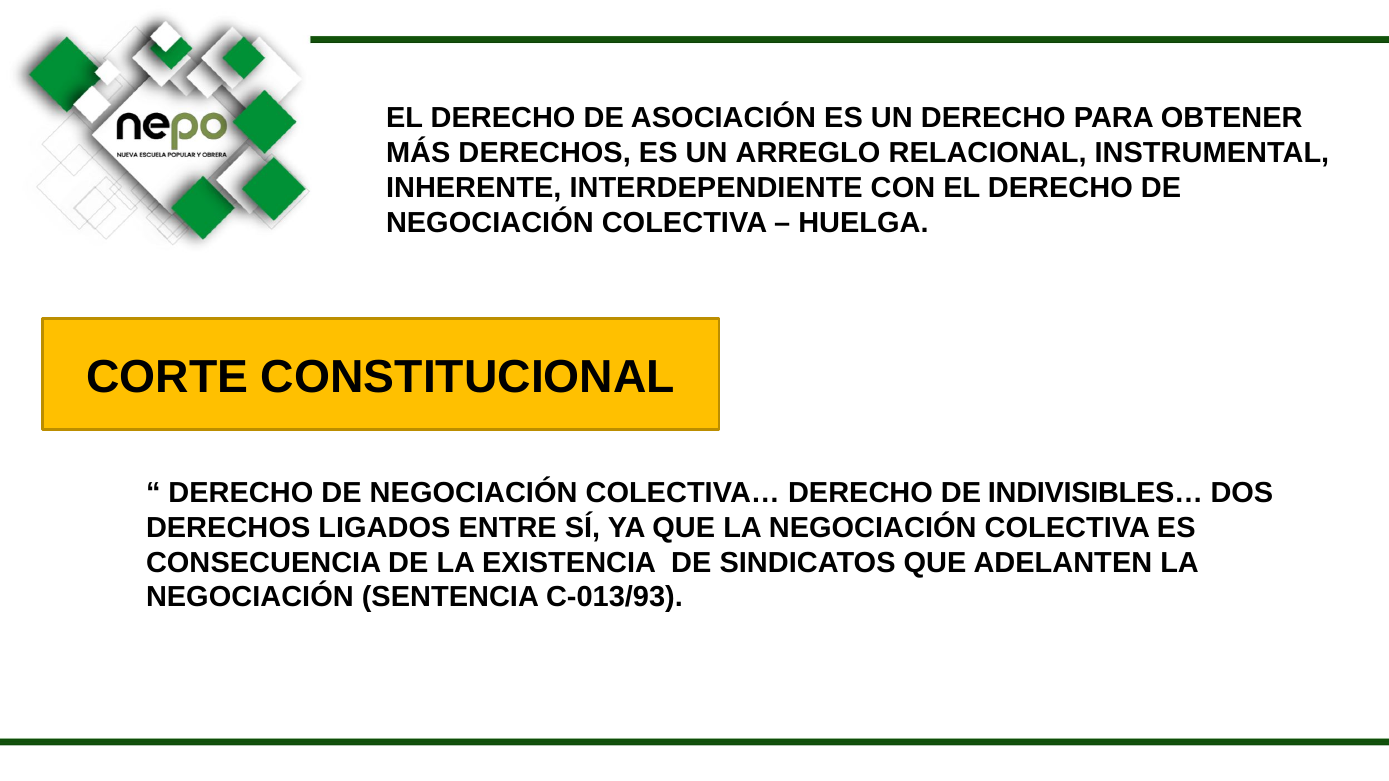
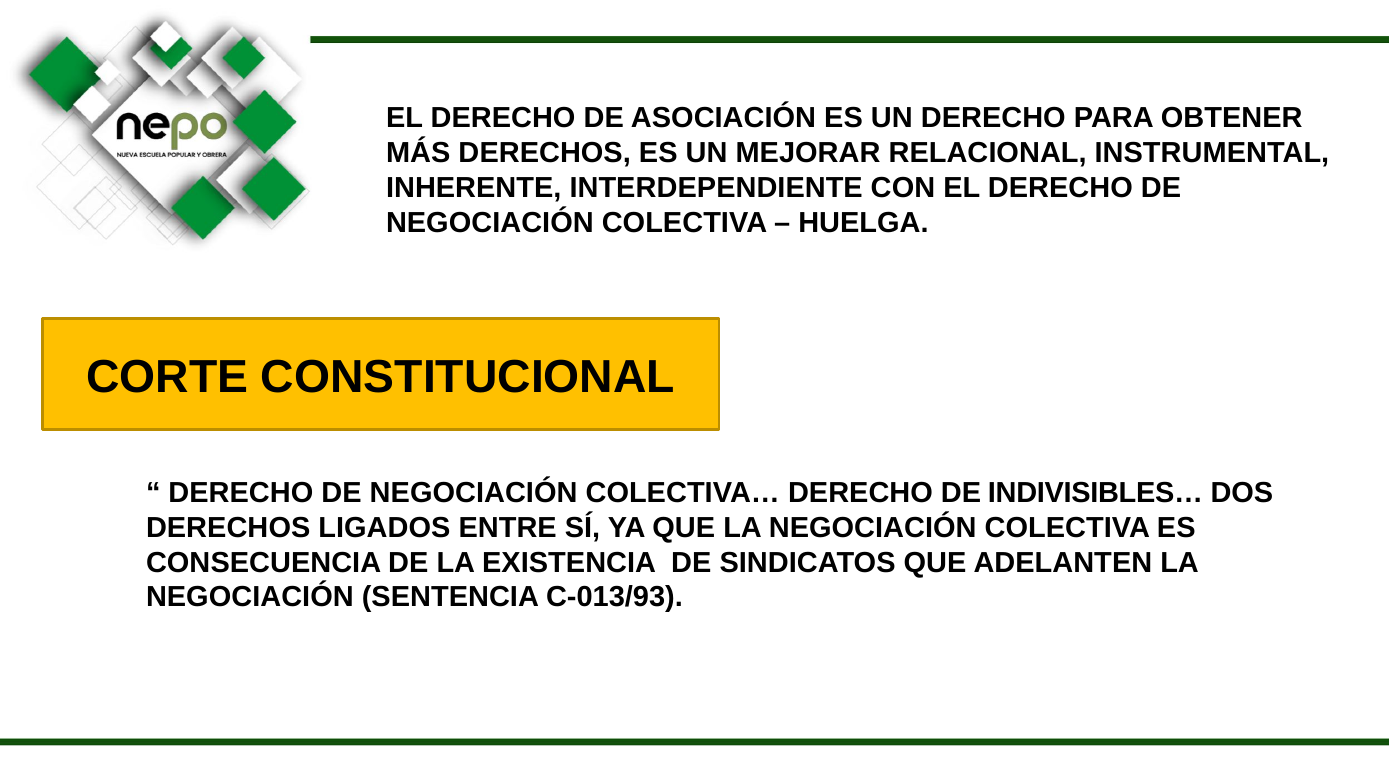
ARREGLO: ARREGLO -> MEJORAR (808, 153)
